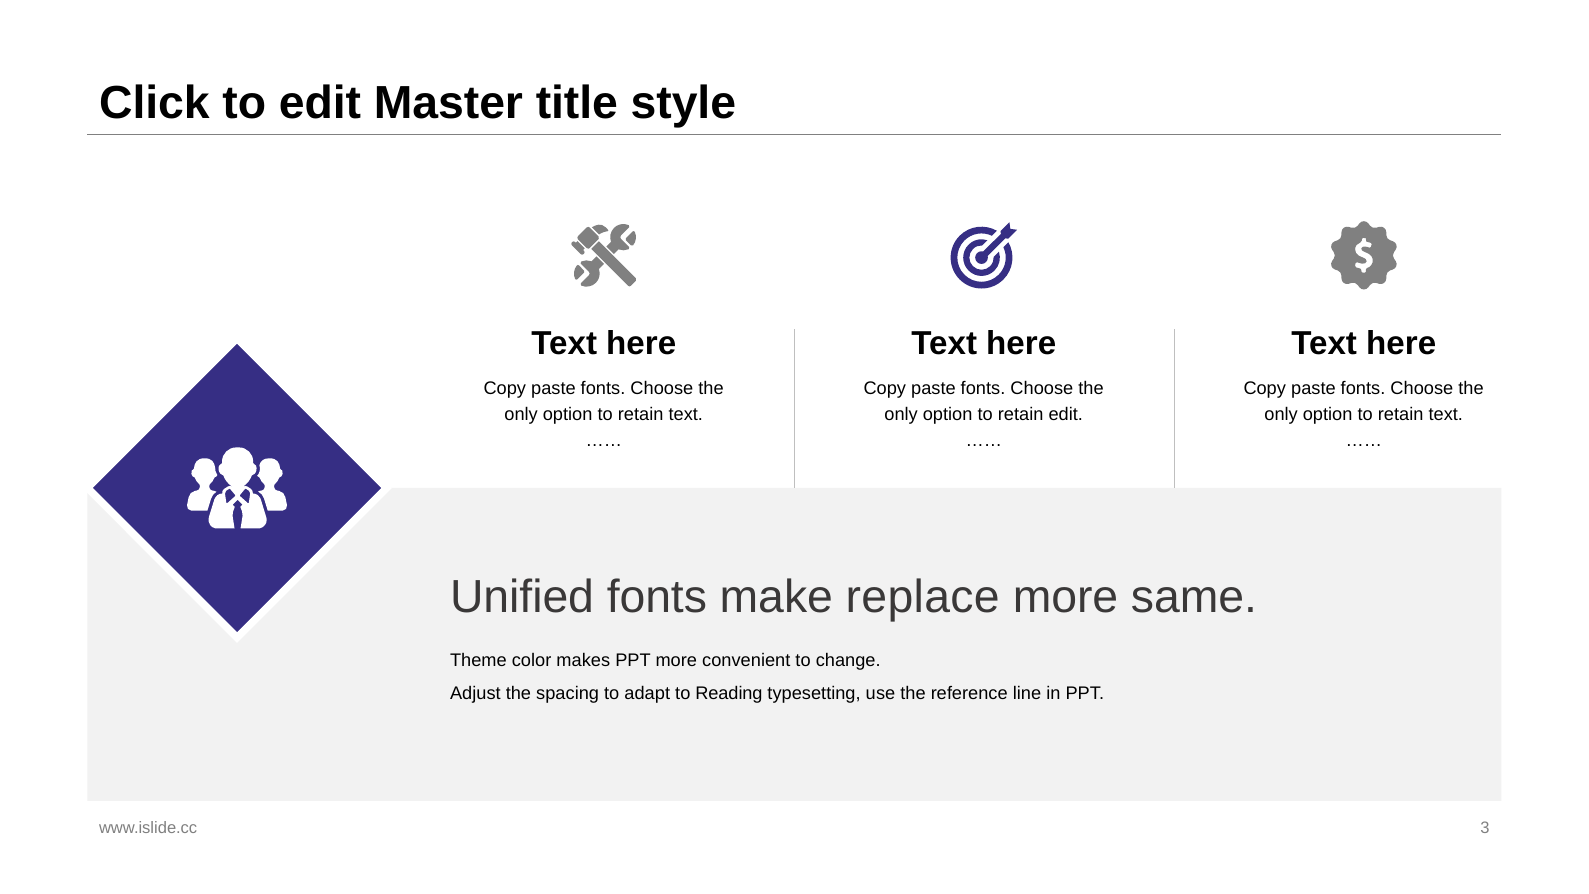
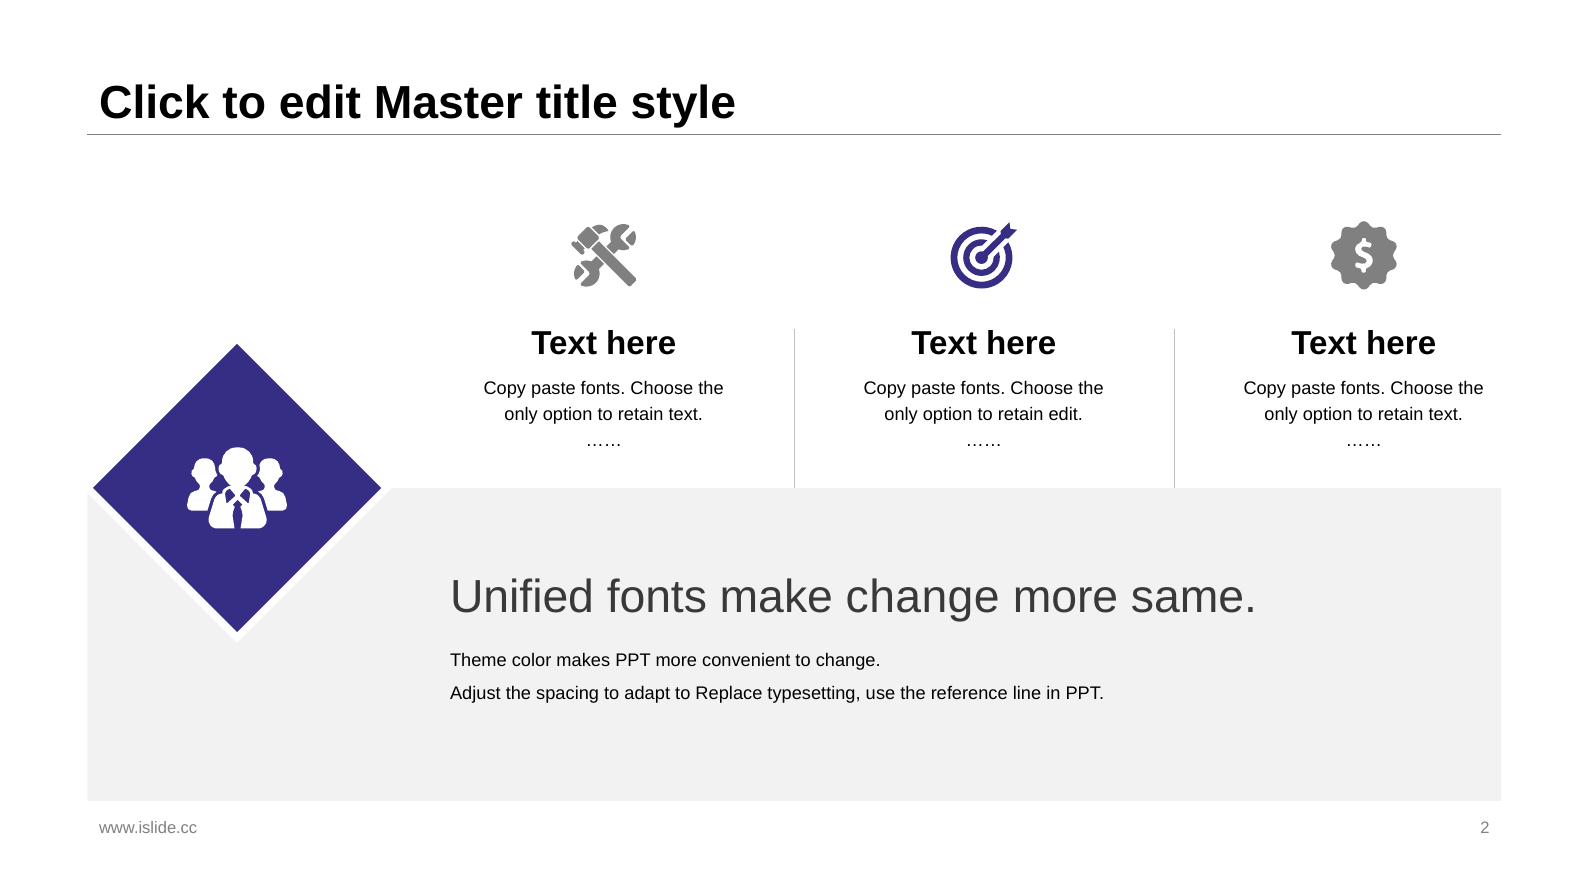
make replace: replace -> change (923, 597)
Reading: Reading -> Replace (729, 694)
3: 3 -> 2 (1485, 828)
